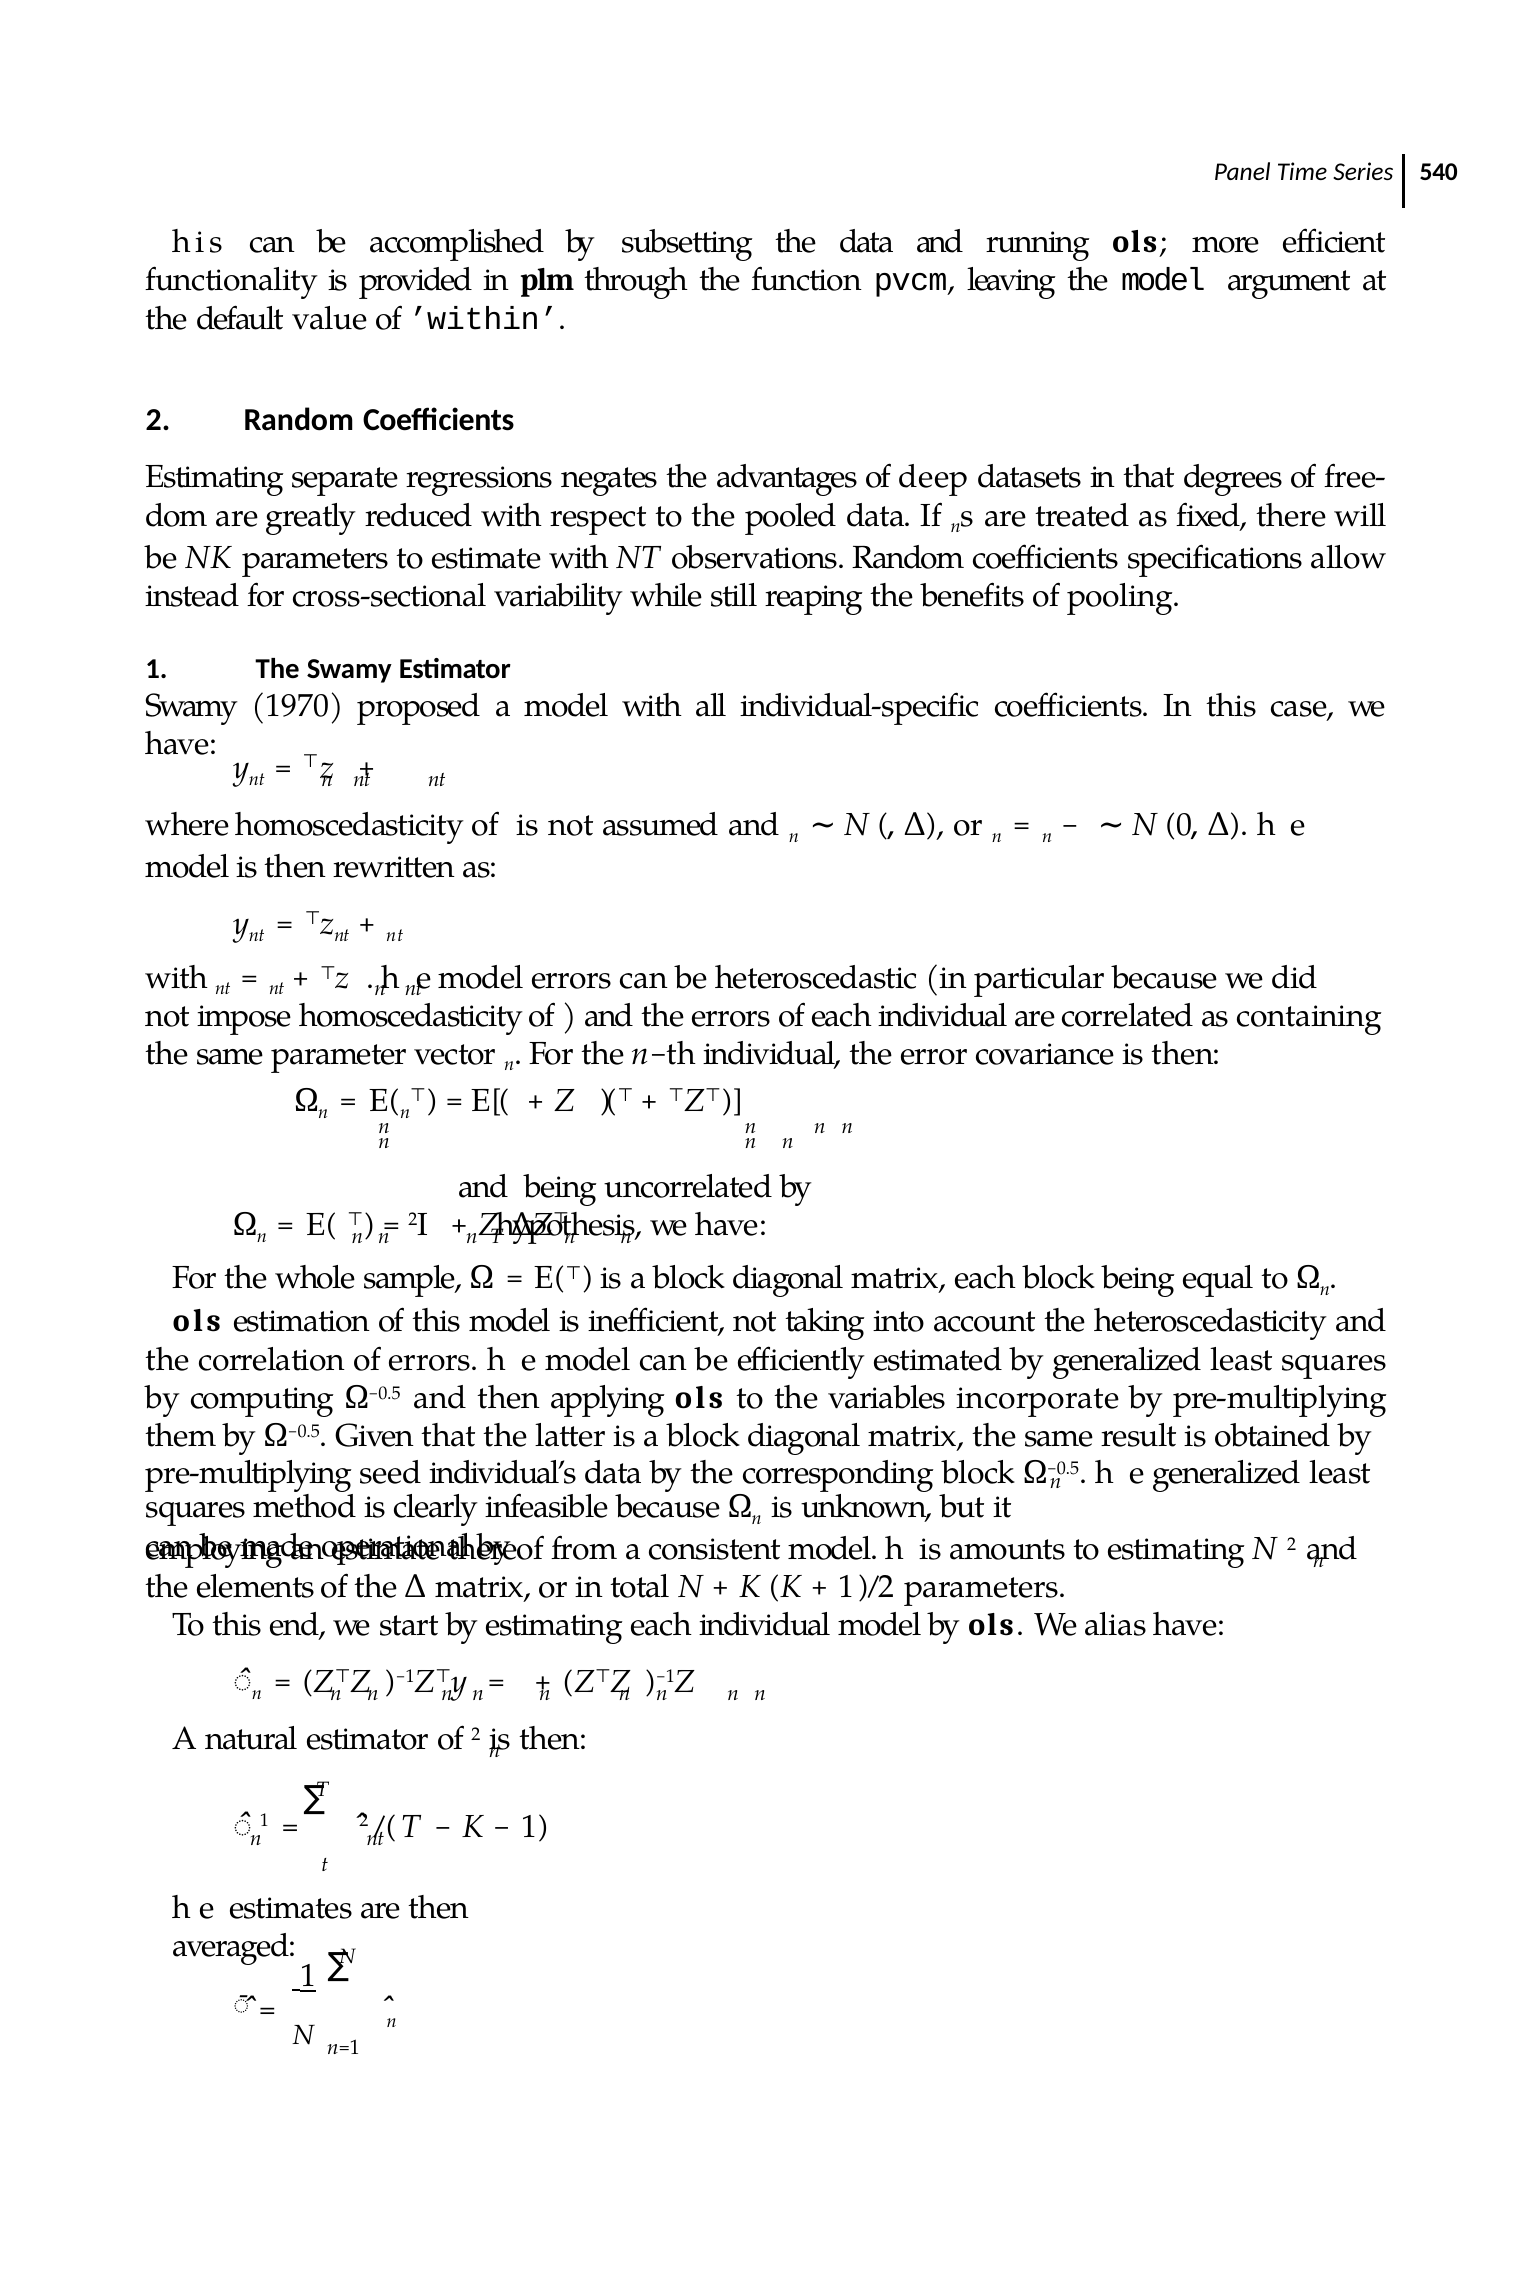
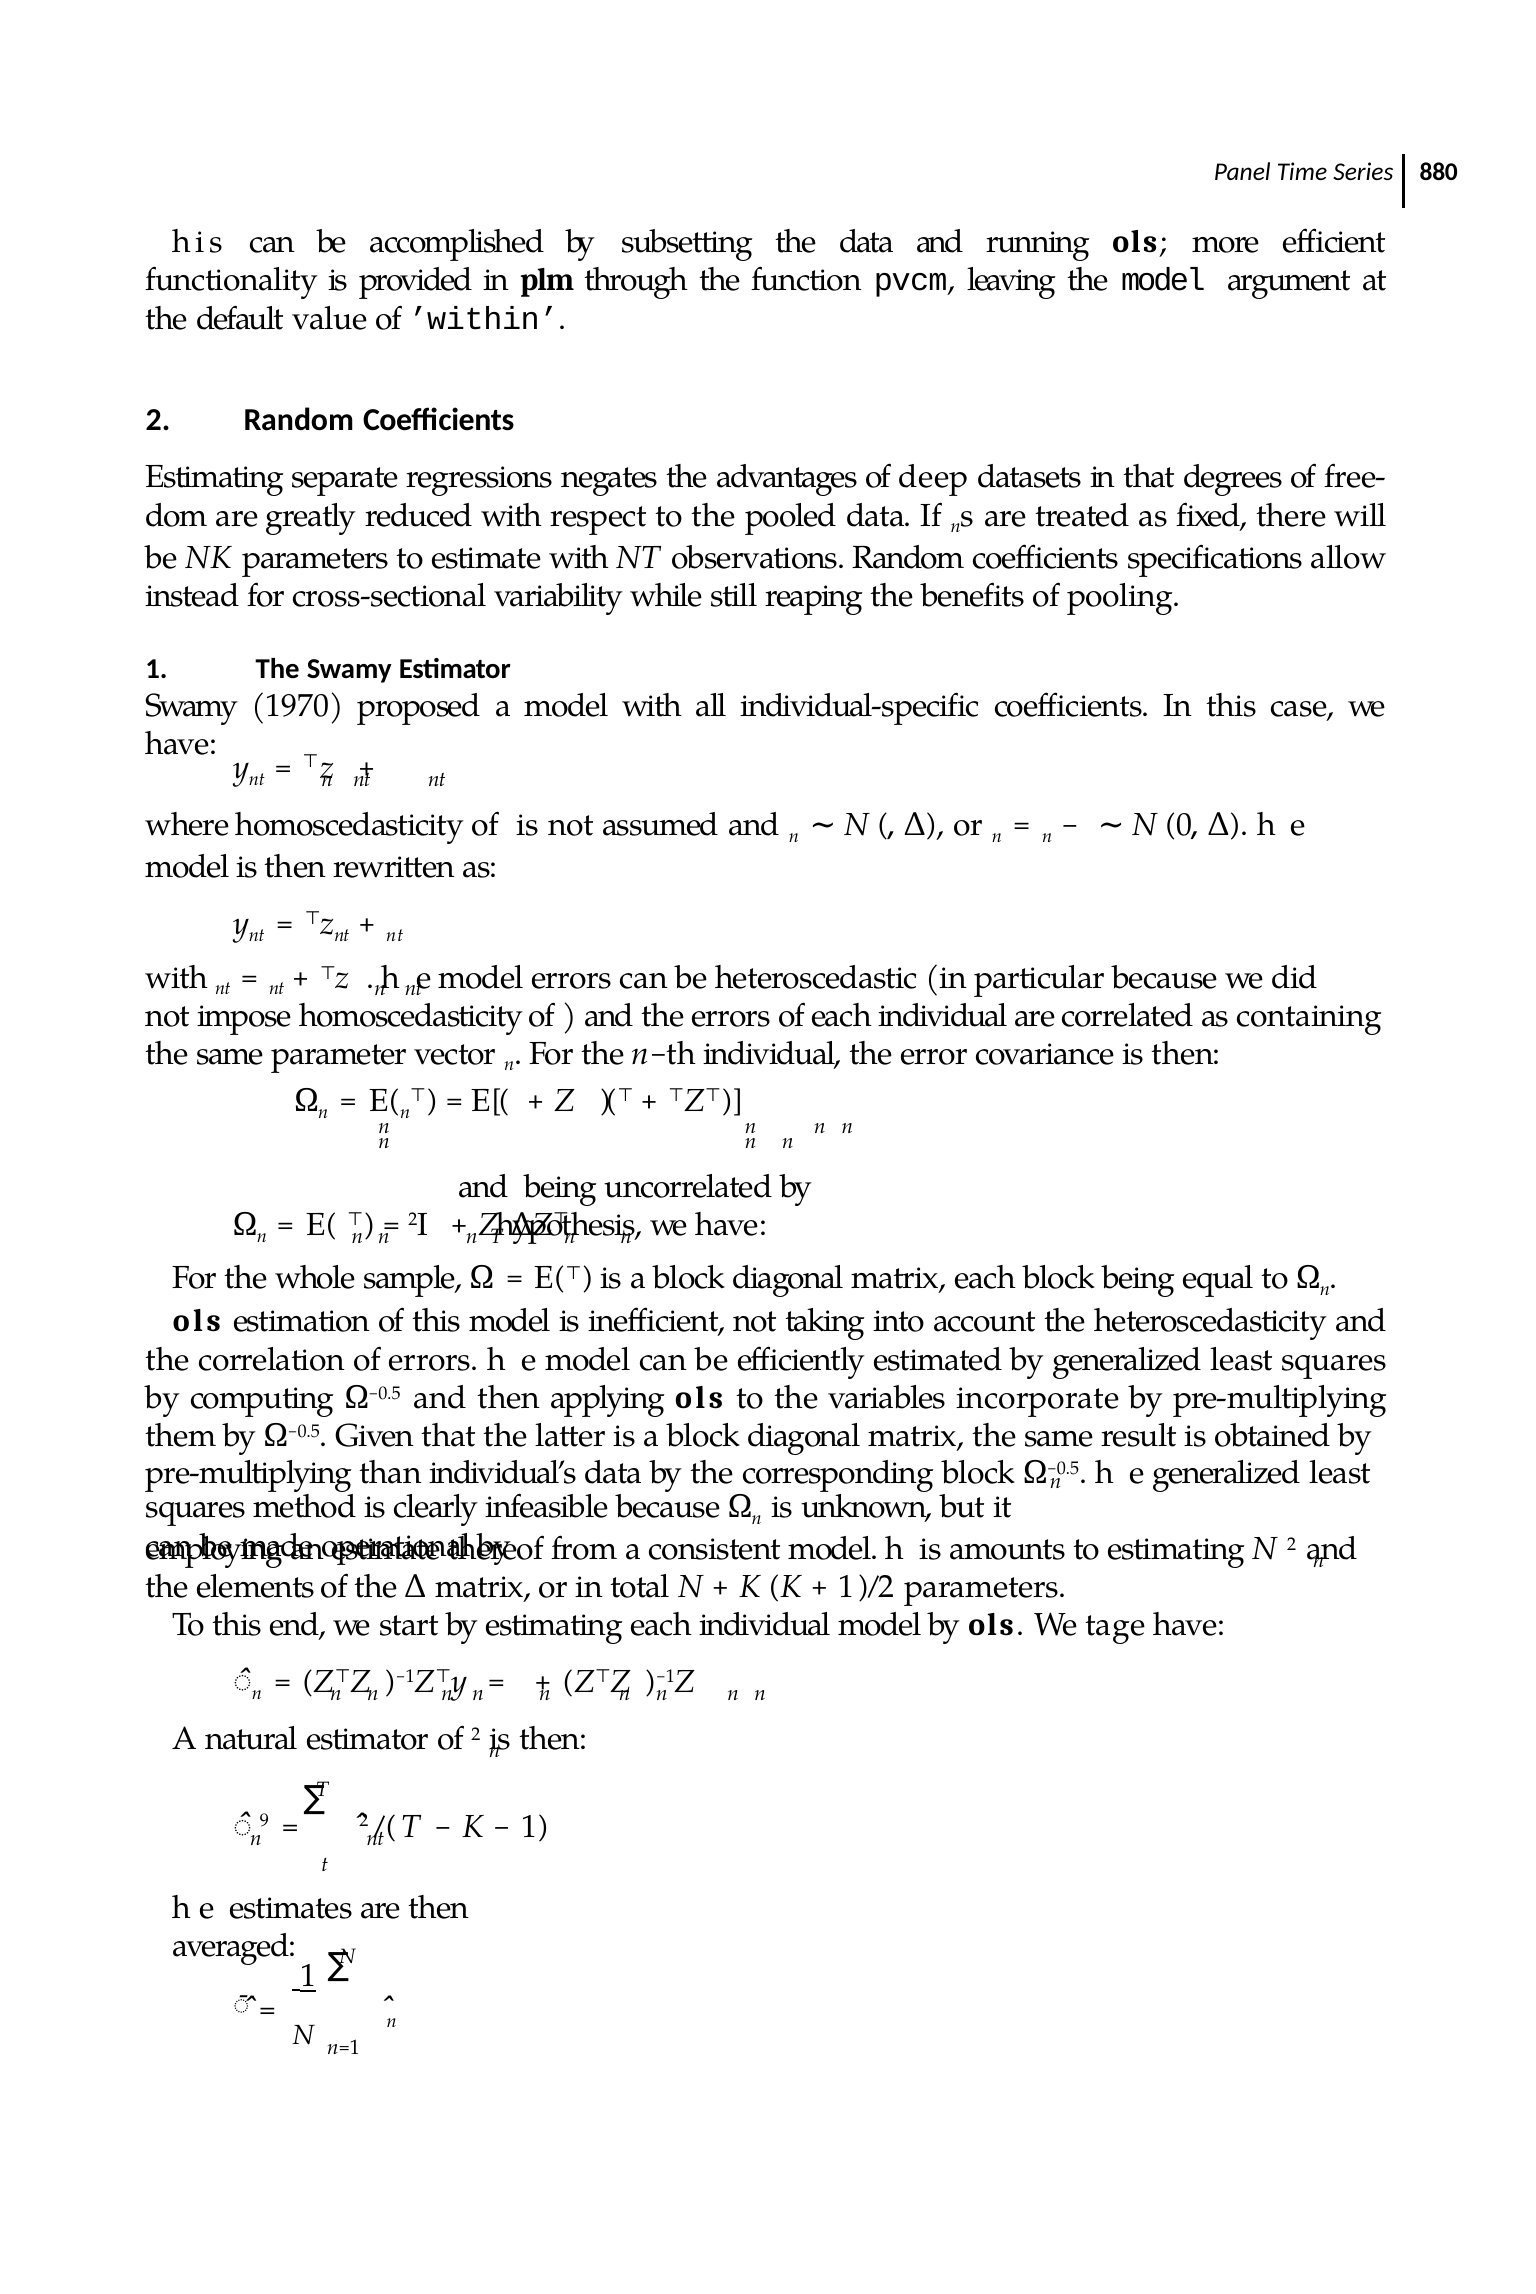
540: 540 -> 880 (1439, 173)
seed: seed -> than (391, 1473)
alias: alias -> tage (1115, 1625)
1: 1 -> 9 (265, 1821)
